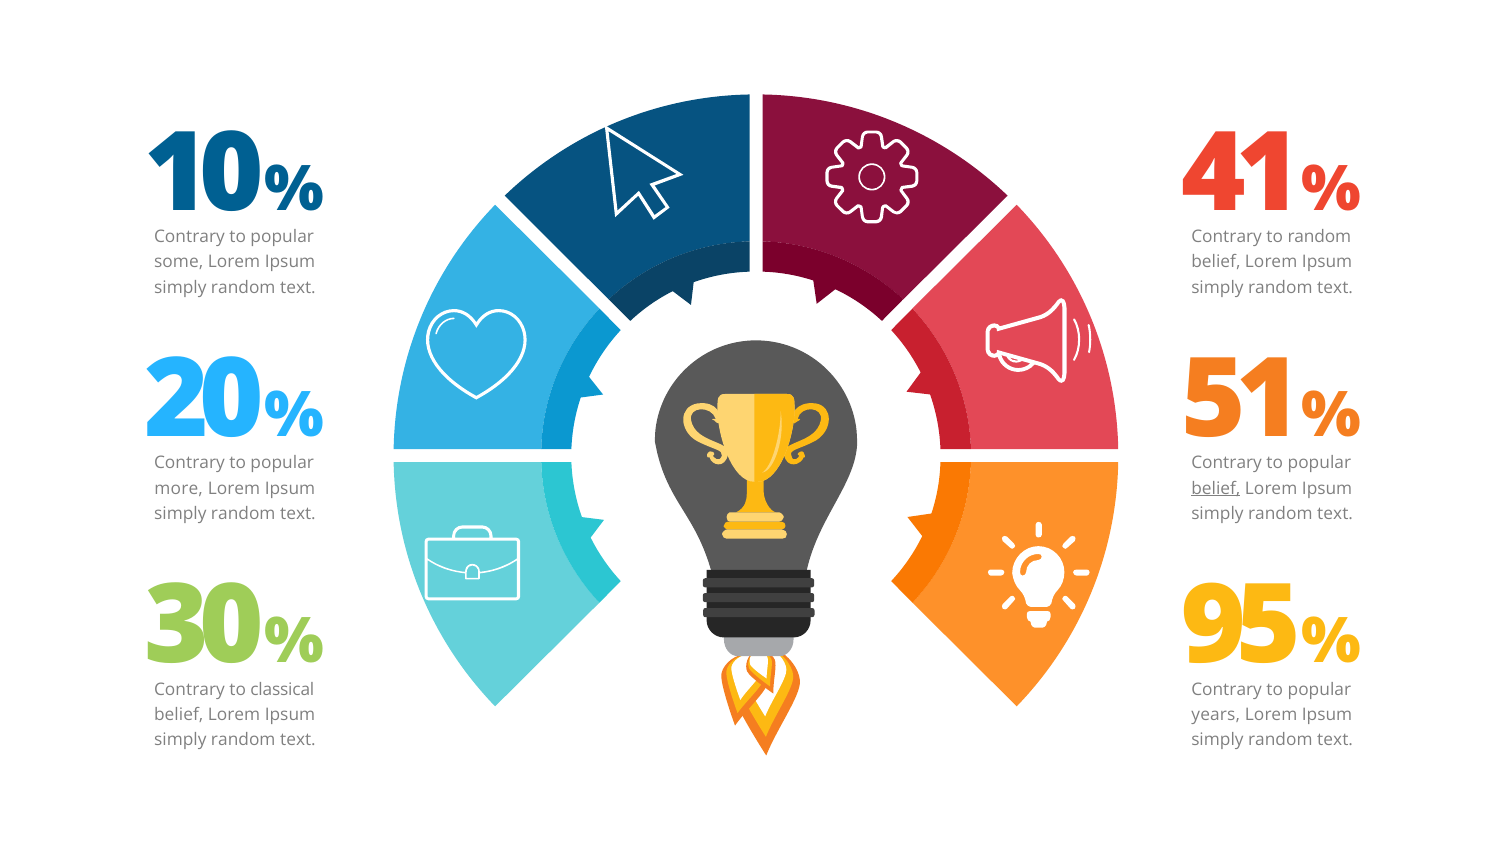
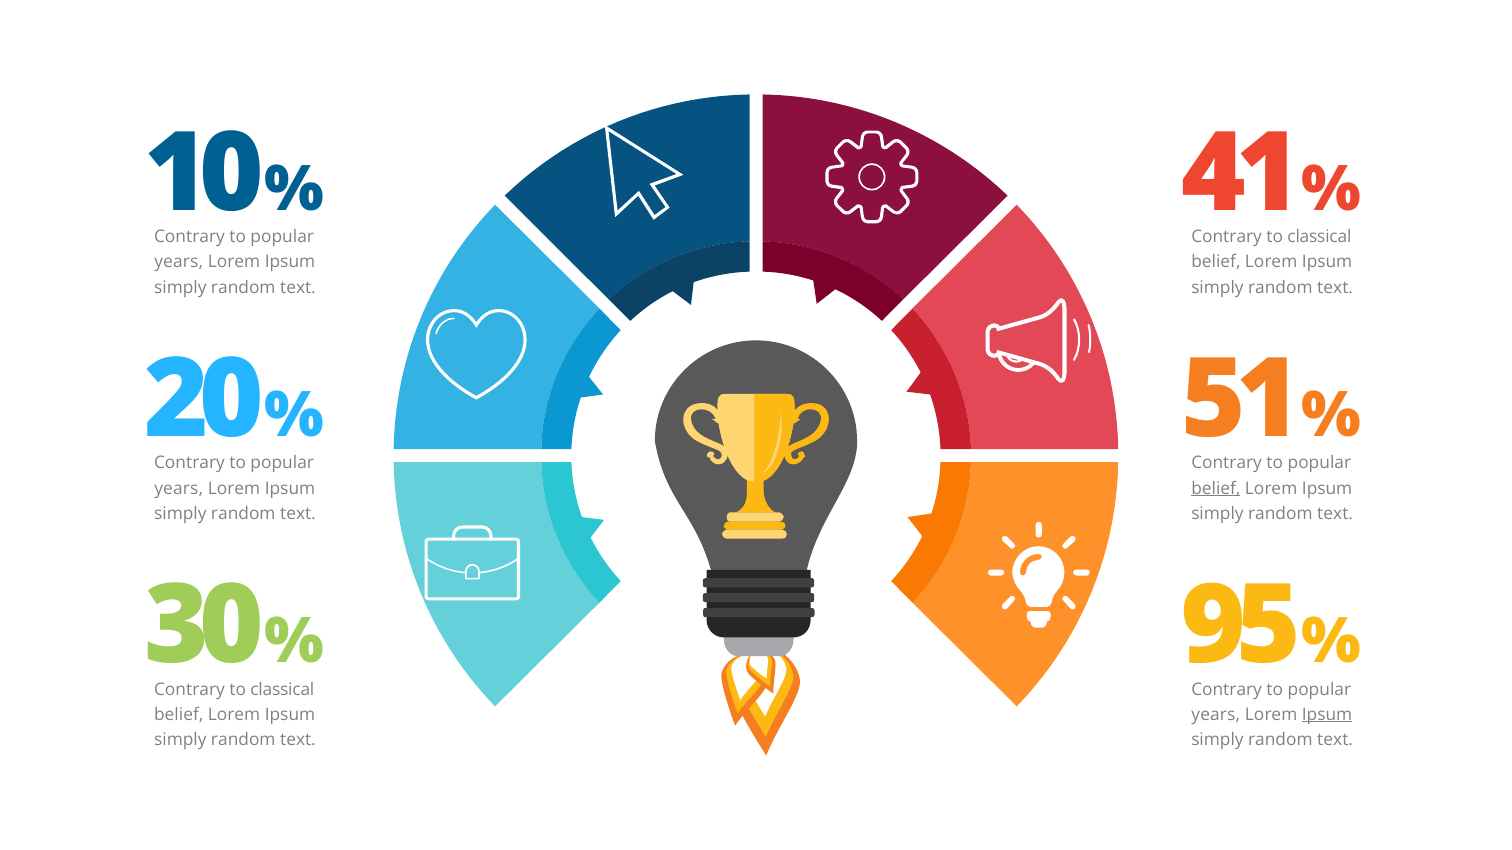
random: random -> classical (1319, 237)
some: some -> years (179, 262)
more: more -> years (179, 489)
Ipsum underline: none -> present (1327, 715)
